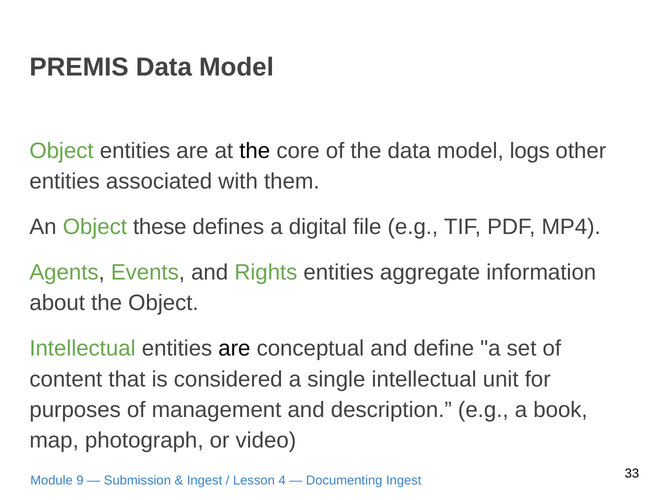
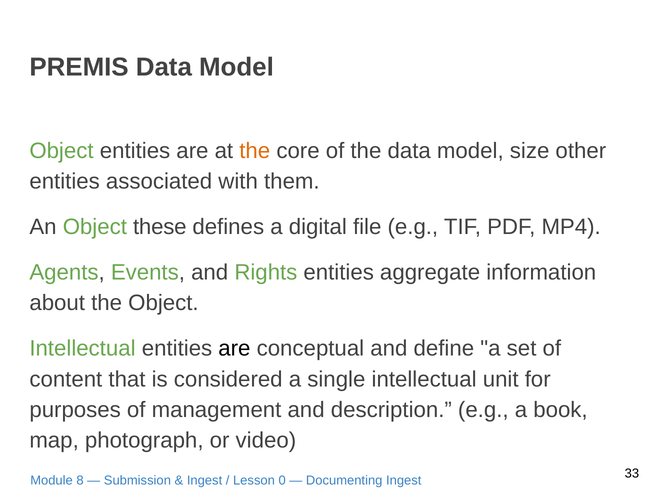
the colour: black -> orange (255, 151)
logs: logs -> size (530, 151)
9: 9 -> 8 (80, 481)
4: 4 -> 0 (282, 481)
